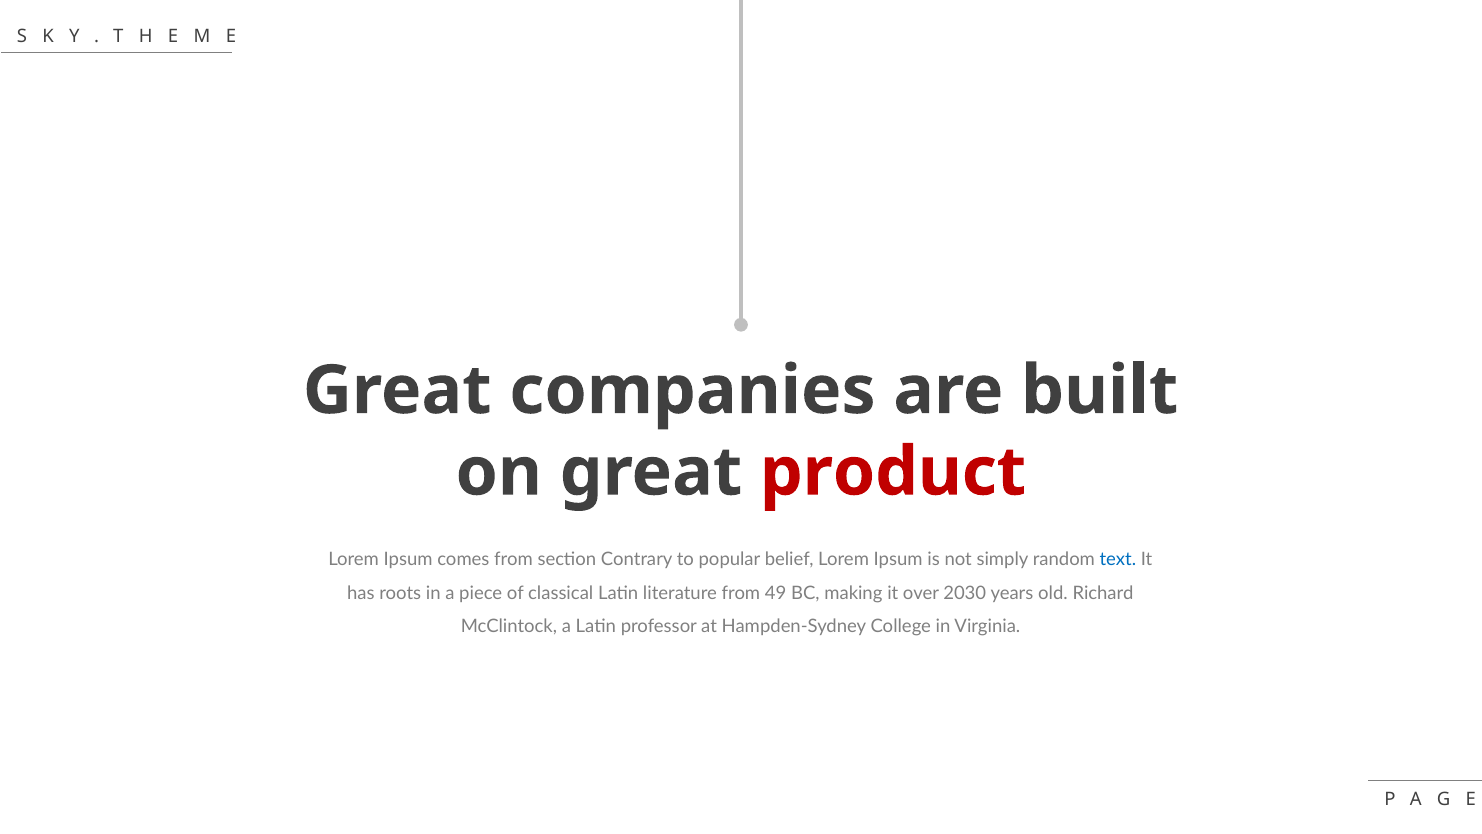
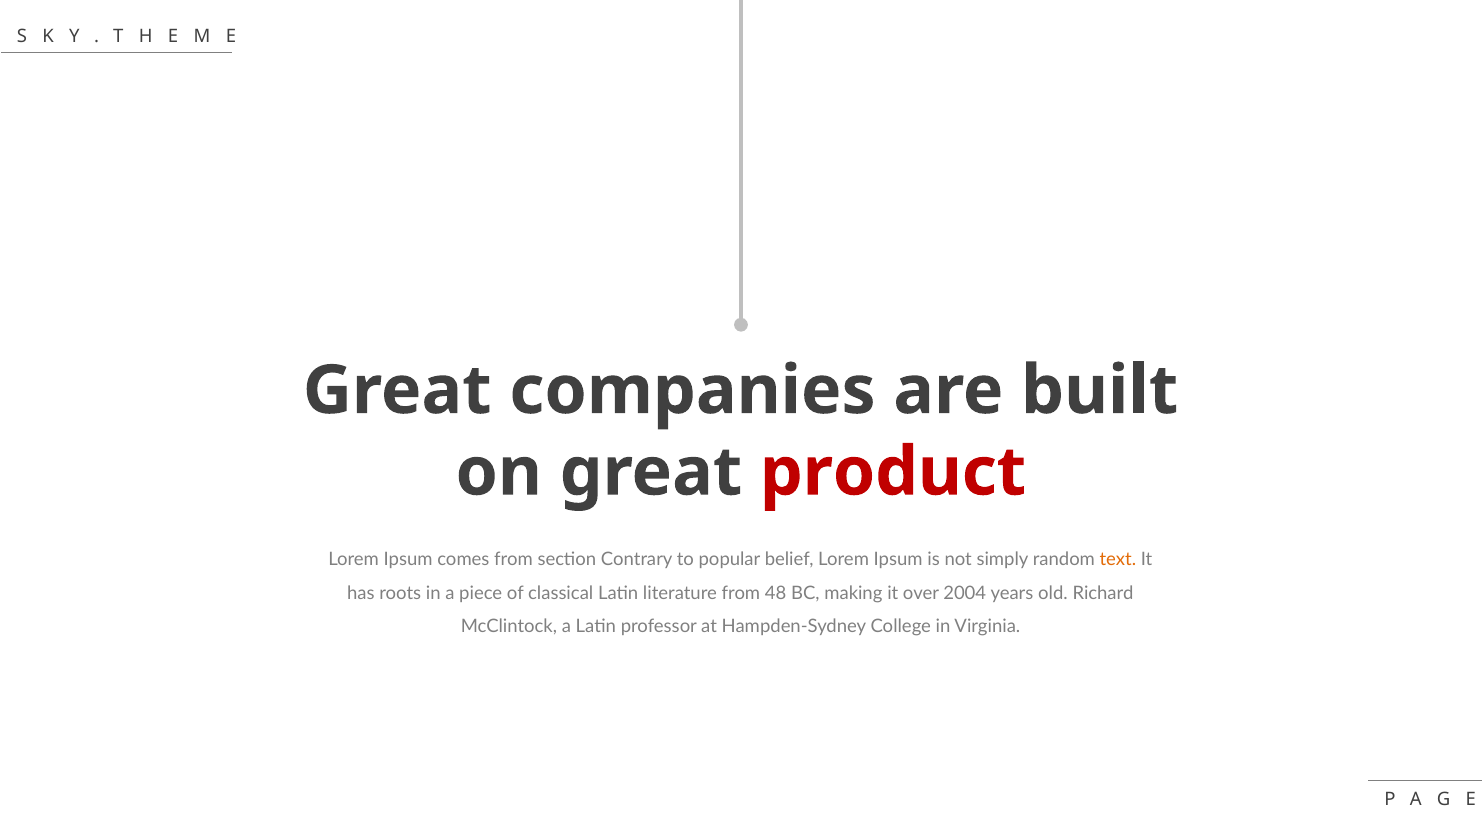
text colour: blue -> orange (1118, 559)
49: 49 -> 48 (776, 593)
2030: 2030 -> 2004 (965, 593)
